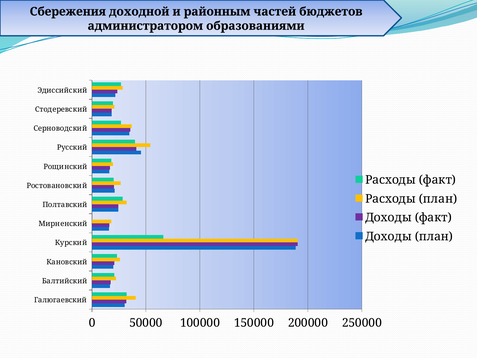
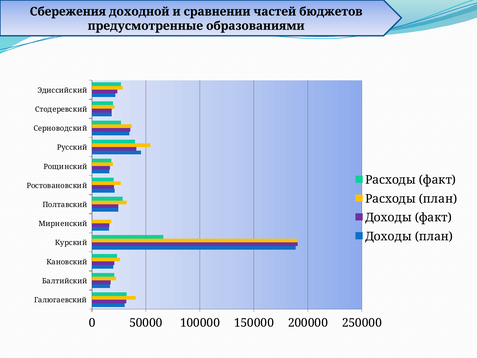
районным: районным -> сравнении (217, 12)
администратором: администратором -> предусмотренные (145, 26)
